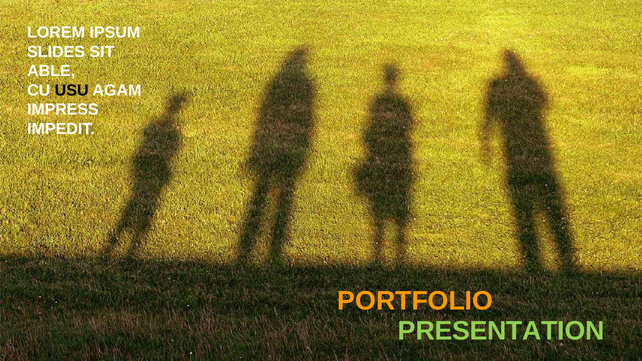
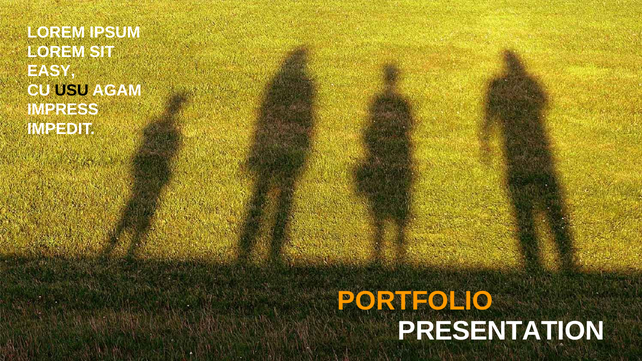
SLIDES: SLIDES -> LOREM (56, 52)
ABLE: ABLE -> EASY (51, 71)
PRESENTATION colour: light green -> white (501, 331)
